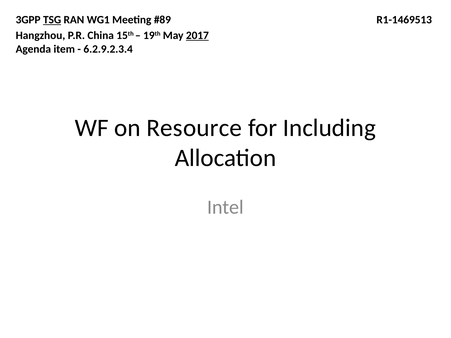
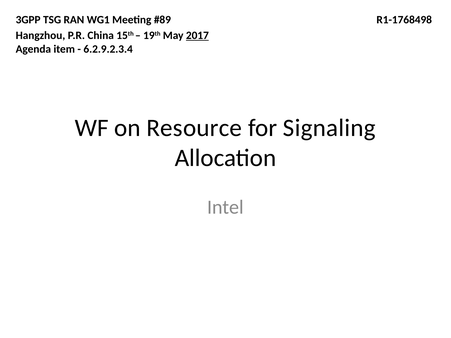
TSG underline: present -> none (52, 20)
R1-1469513: R1-1469513 -> R1-1768498 (404, 20)
Including: Including -> Signaling (329, 128)
